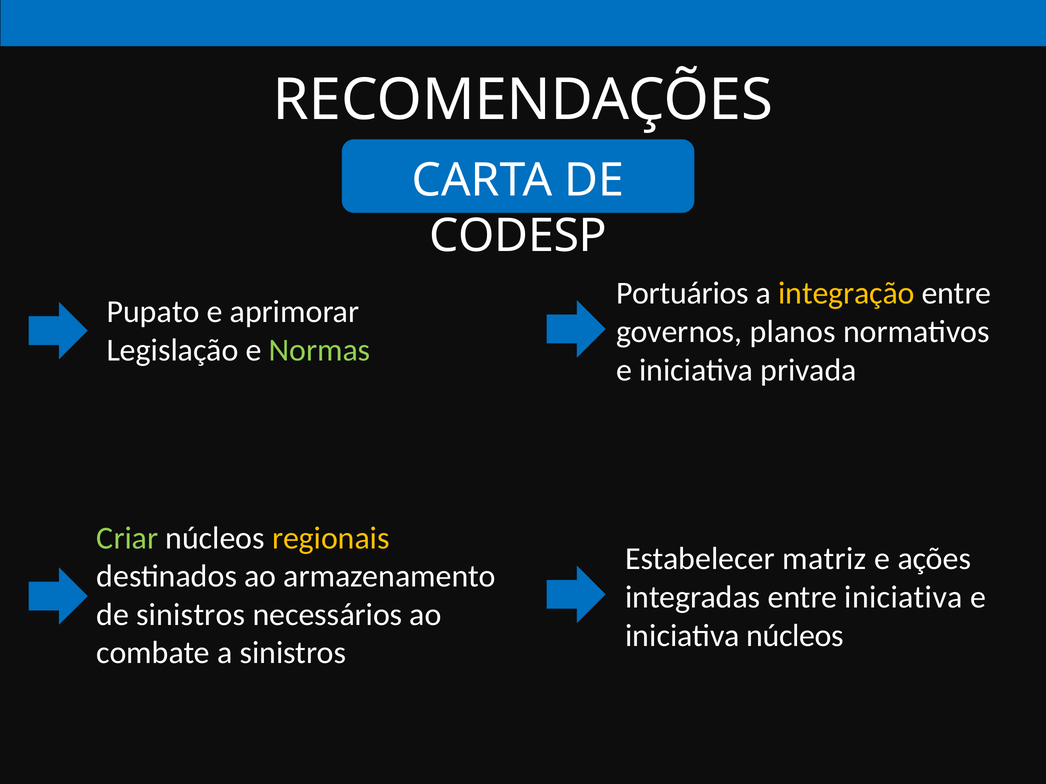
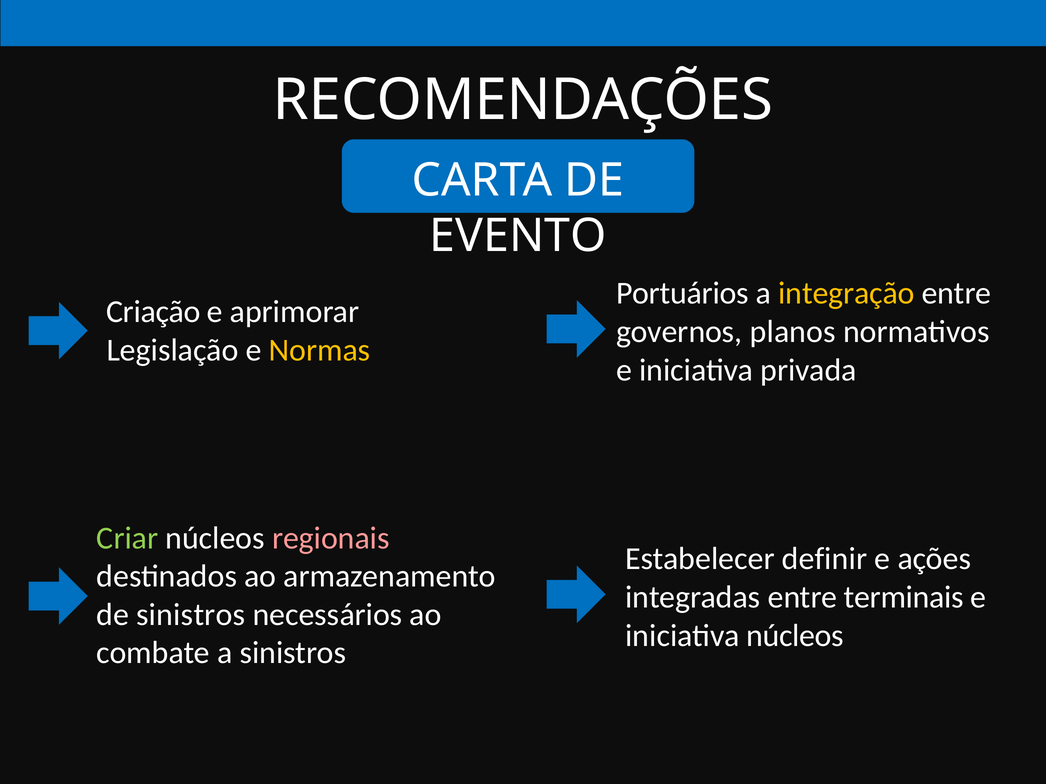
CODESP: CODESP -> EVENTO (518, 236)
Pupato: Pupato -> Criação (153, 312)
Normas colour: light green -> yellow (320, 350)
regionais colour: yellow -> pink (331, 538)
matriz: matriz -> definir (825, 559)
entre iniciativa: iniciativa -> terminais (904, 598)
